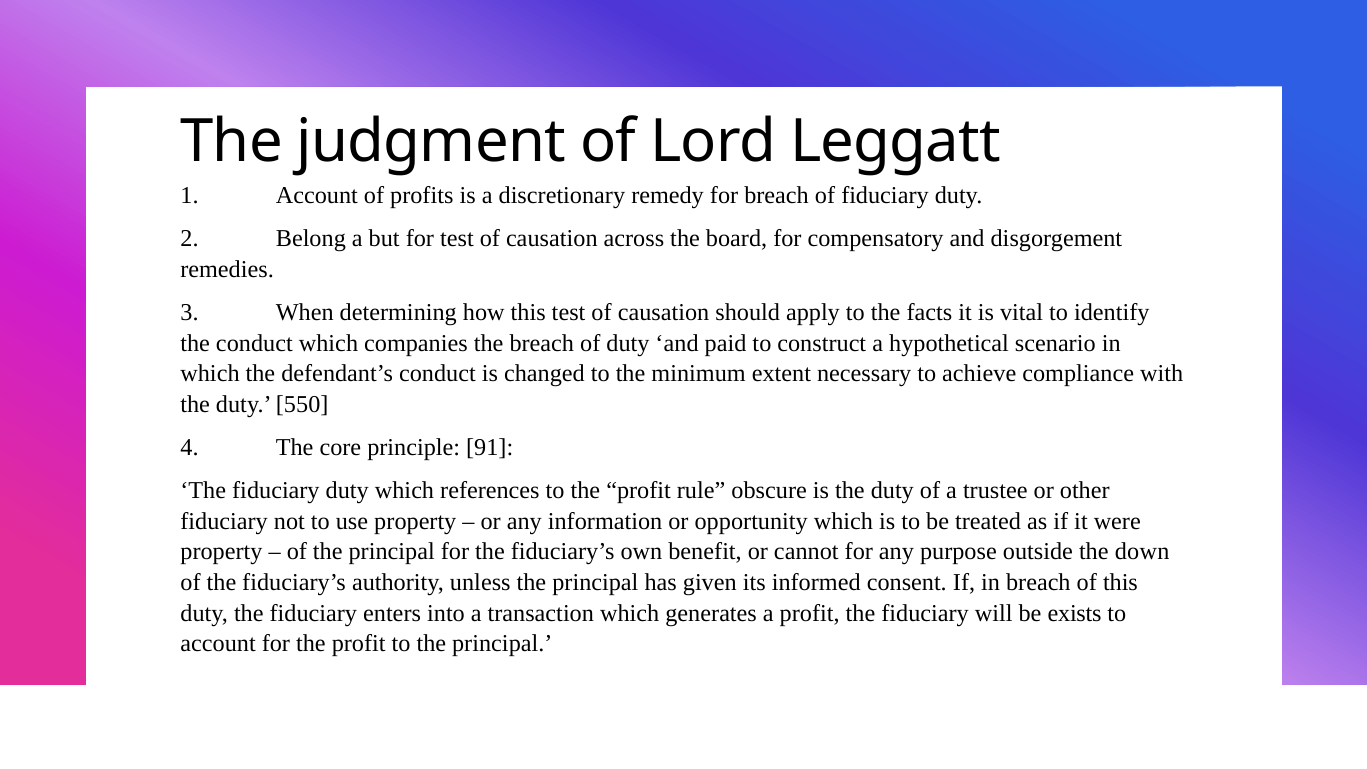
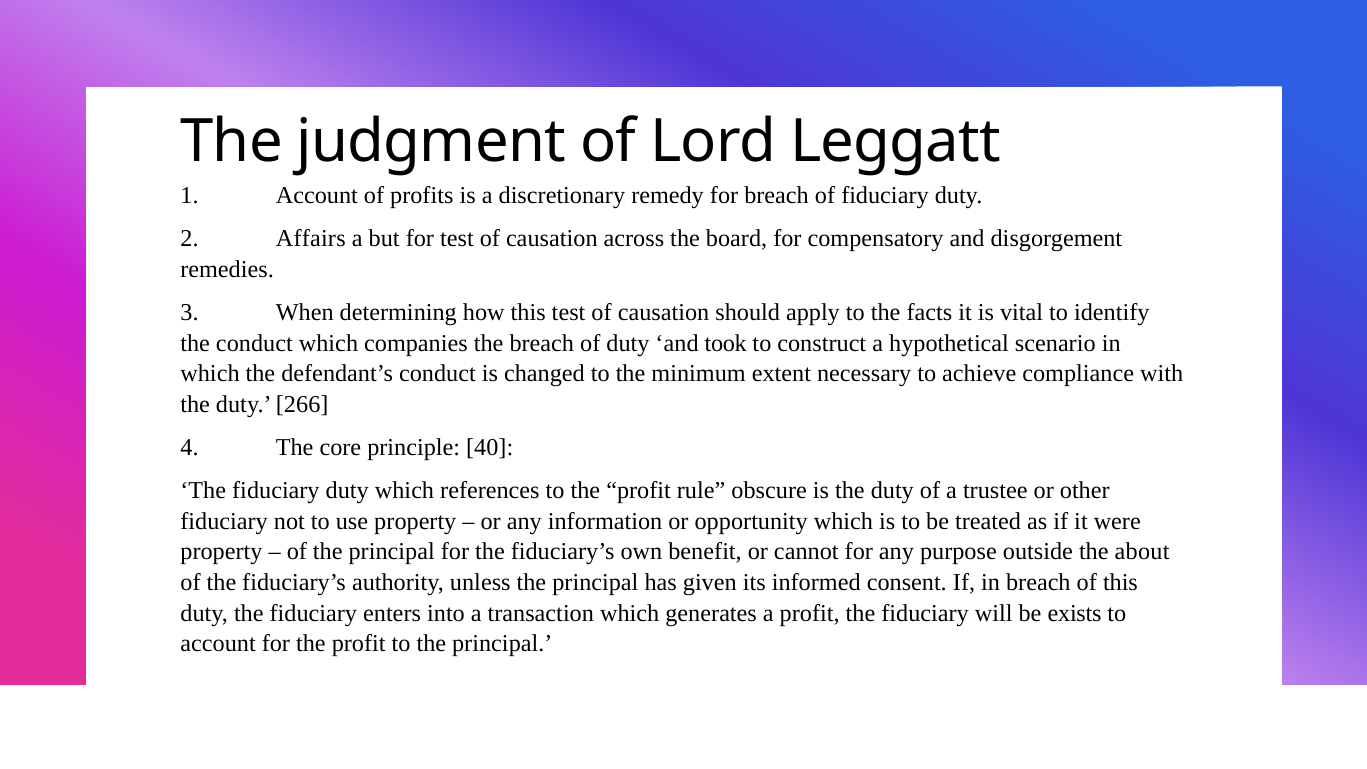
Belong: Belong -> Affairs (311, 239)
paid: paid -> took (726, 343)
550: 550 -> 266 (302, 404)
91: 91 -> 40 (490, 448)
down: down -> about (1142, 552)
